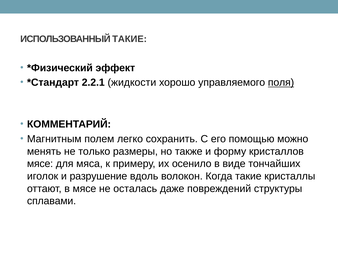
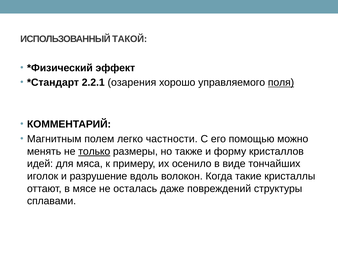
ИСПОЛЬЗОВАННЫЙ ТАКИЕ: ТАКИЕ -> ТАКОЙ (130, 39)
жидкости: жидкости -> озарения (132, 82)
сохранить: сохранить -> частности (172, 139)
только underline: none -> present (94, 151)
мясе: мясе -> идей (40, 163)
